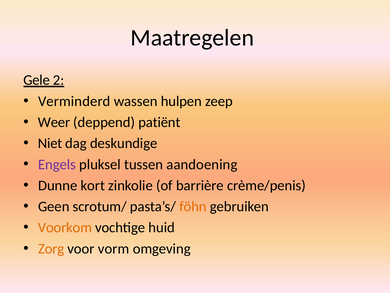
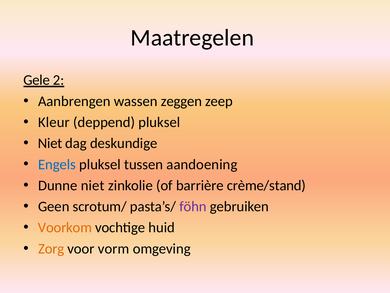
Verminderd: Verminderd -> Aanbrengen (74, 101)
hulpen: hulpen -> zeggen (181, 101)
Weer: Weer -> Kleur (54, 122)
deppend patiënt: patiënt -> pluksel (159, 122)
Engels colour: purple -> blue (57, 164)
Dunne kort: kort -> niet (93, 185)
crème/penis: crème/penis -> crème/stand (266, 185)
föhn colour: orange -> purple (193, 206)
